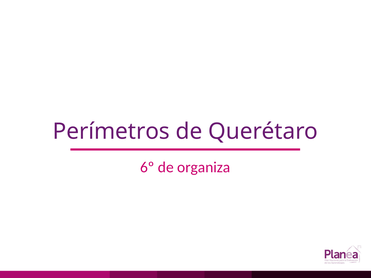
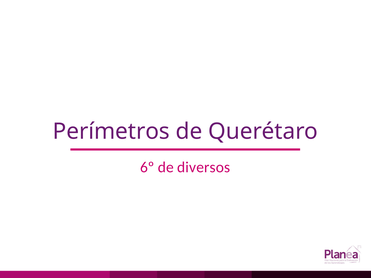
organiza: organiza -> diversos (204, 167)
